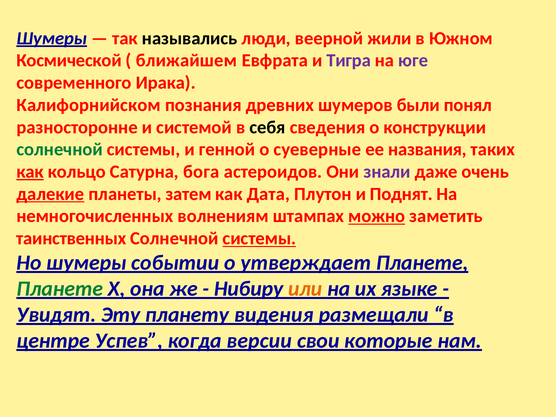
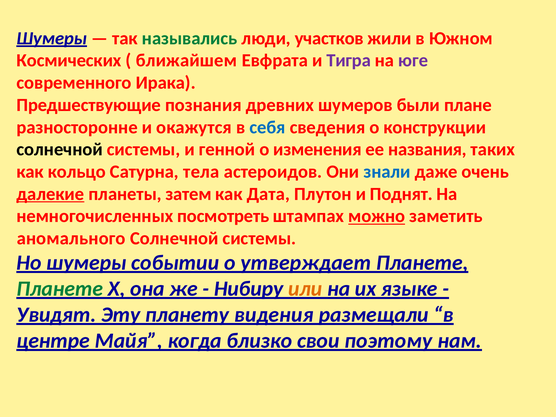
назывались colour: black -> green (190, 38)
веерной: веерной -> участков (329, 38)
Космической: Космической -> Космических (69, 61)
Калифорнийском: Калифорнийском -> Предшествующие (89, 105)
понял: понял -> плане (468, 105)
системой: системой -> окажутся (194, 127)
себя colour: black -> blue (267, 127)
солнечной colour: green -> black (60, 149)
суеверные: суеверные -> изменения (317, 149)
как underline: present -> none (30, 172)
бога: бога -> тела (201, 172)
знали colour: purple -> blue (387, 172)
волнениям: волнениям -> посмотреть (223, 216)
таинственных: таинственных -> аномального (71, 238)
системы underline: present -> none (259, 238)
Успев: Успев -> Майя (129, 341)
версии: версии -> близко (259, 341)
которые: которые -> поэтому (388, 341)
